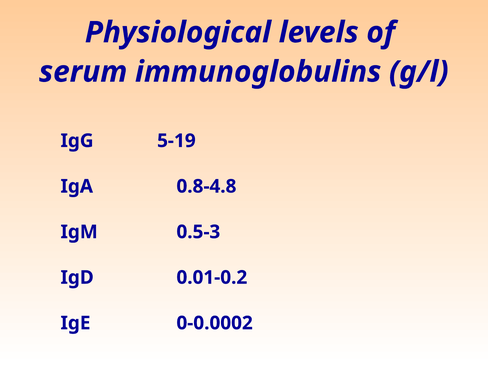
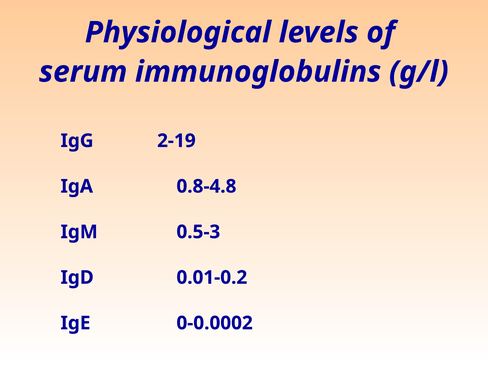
5-19: 5-19 -> 2-19 (176, 141)
